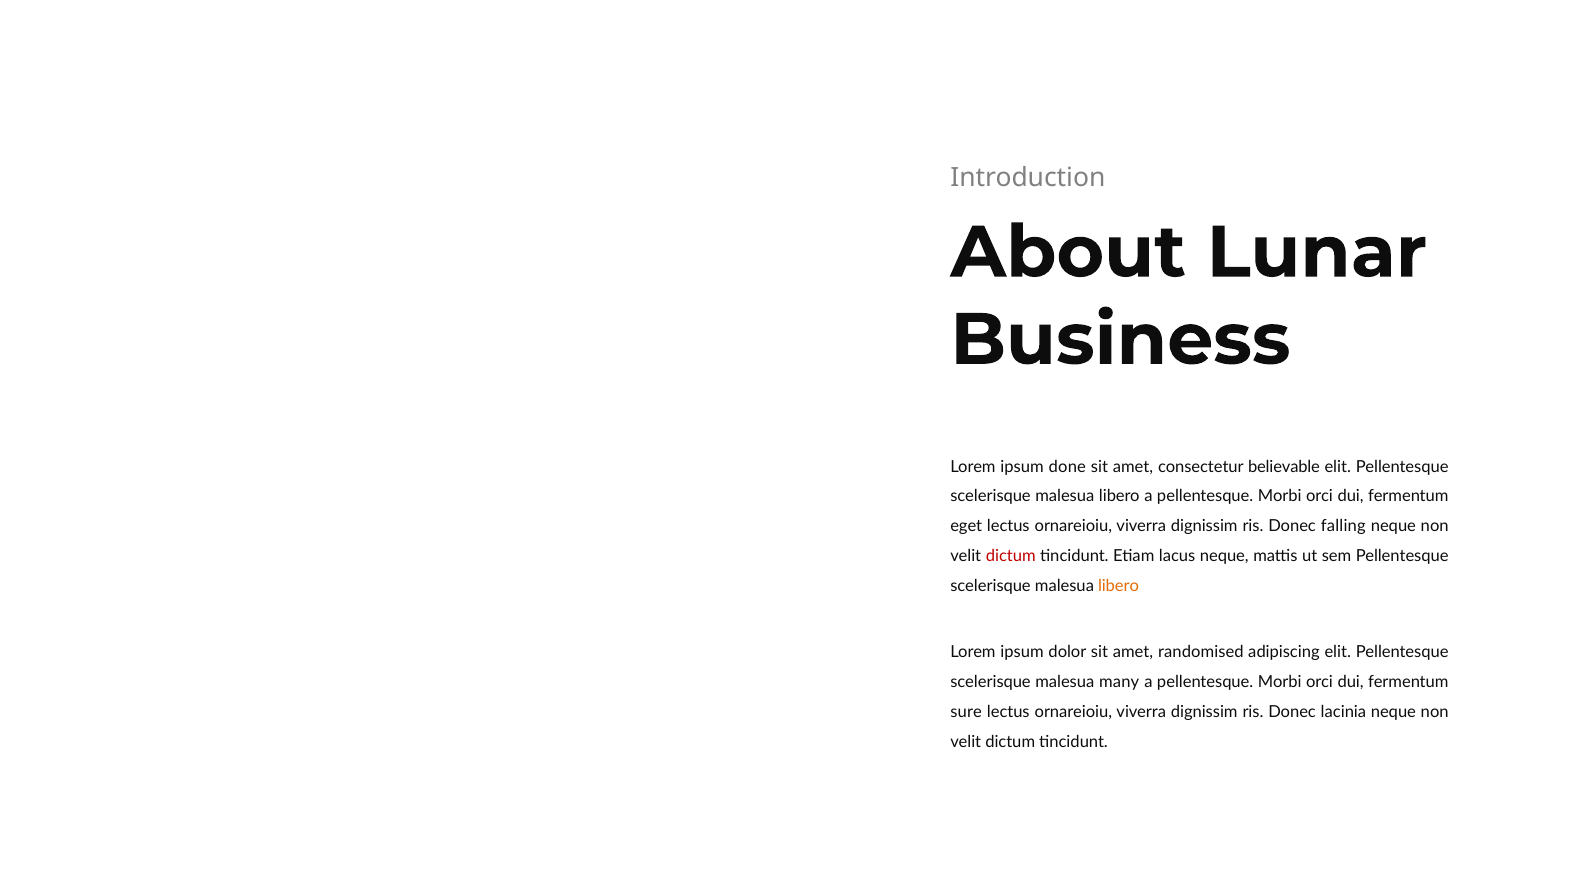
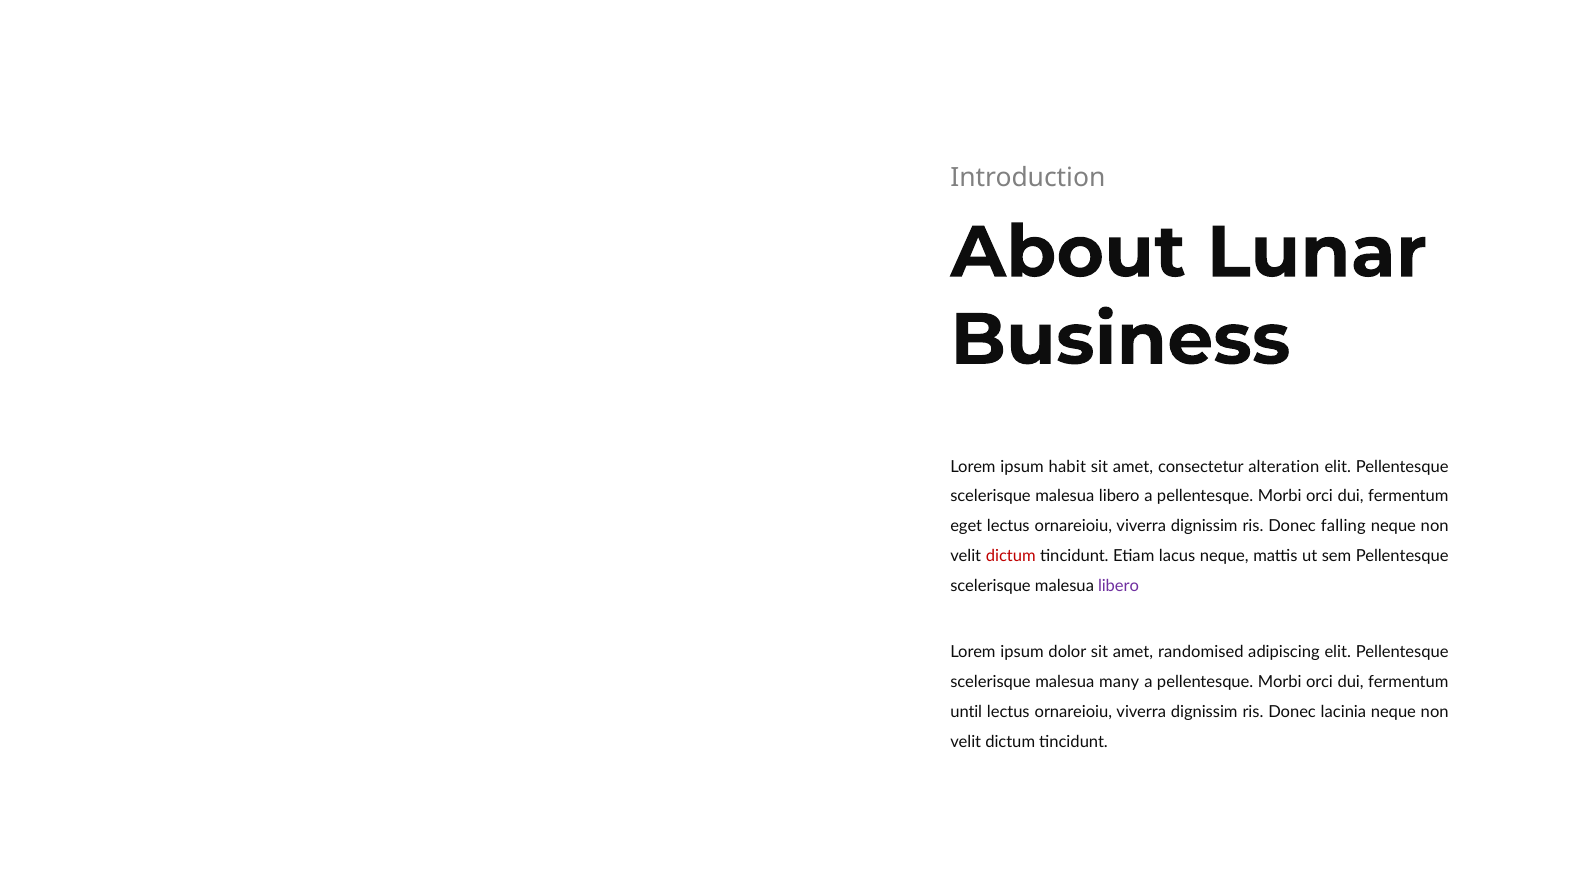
done: done -> habit (1067, 467)
believable: believable -> alteration (1284, 467)
libero colour: orange -> purple (1118, 586)
sure: sure -> until (966, 712)
